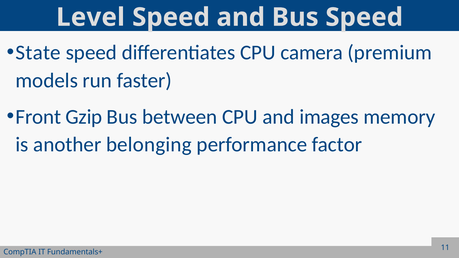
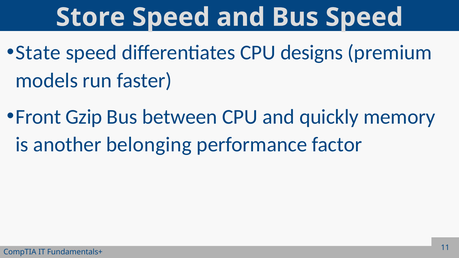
Level: Level -> Store (91, 17)
camera: camera -> designs (312, 53)
images: images -> quickly (329, 117)
